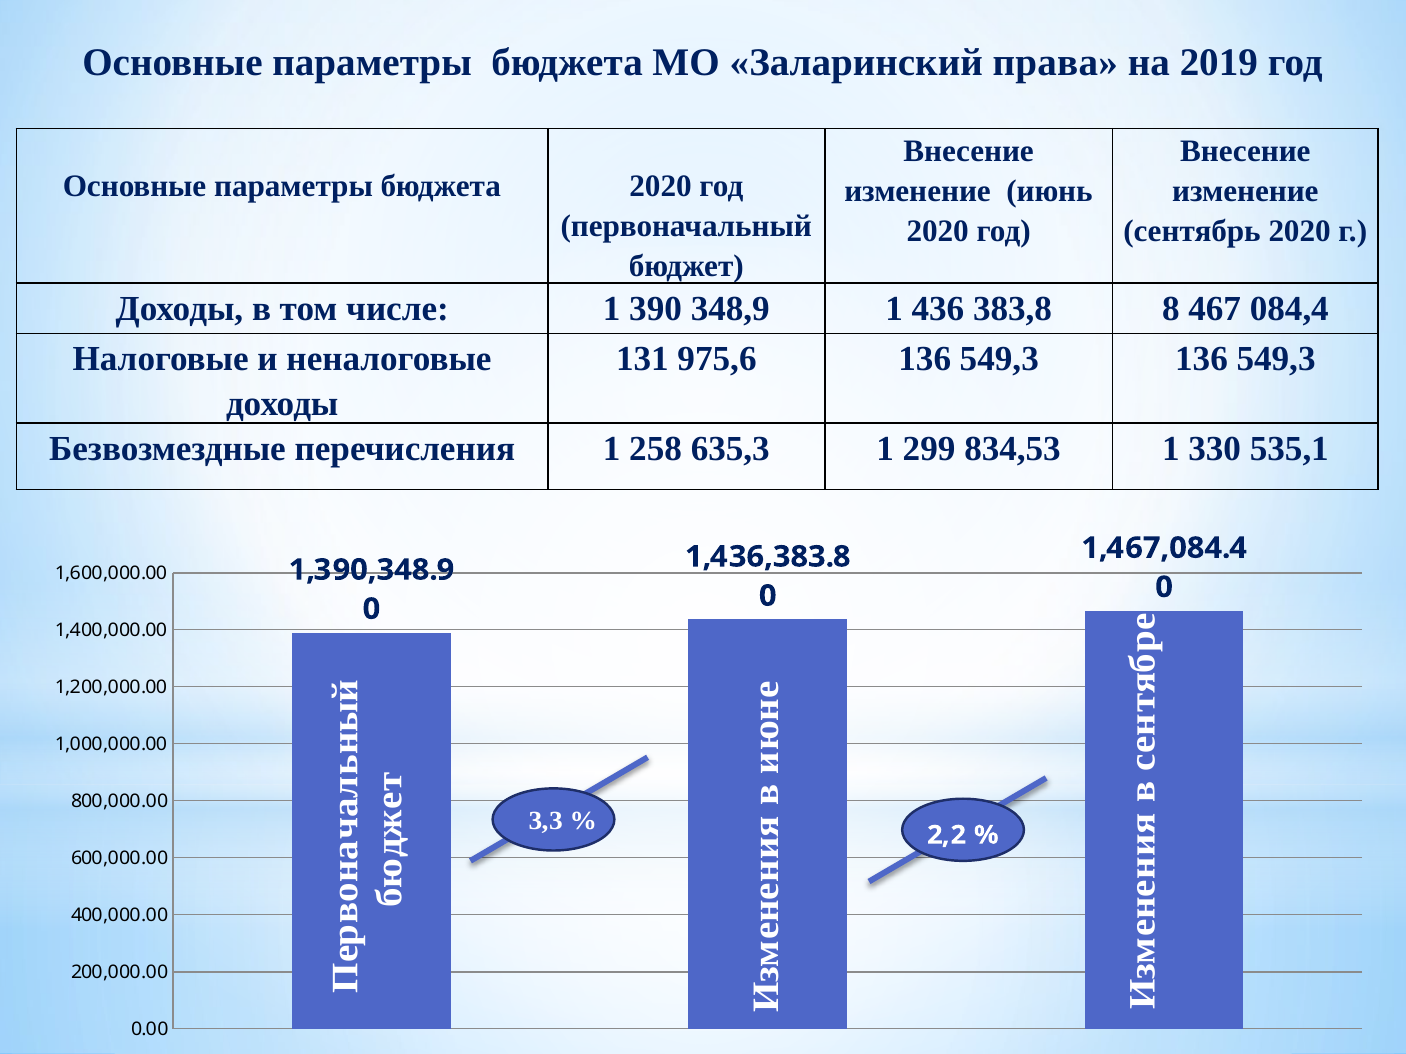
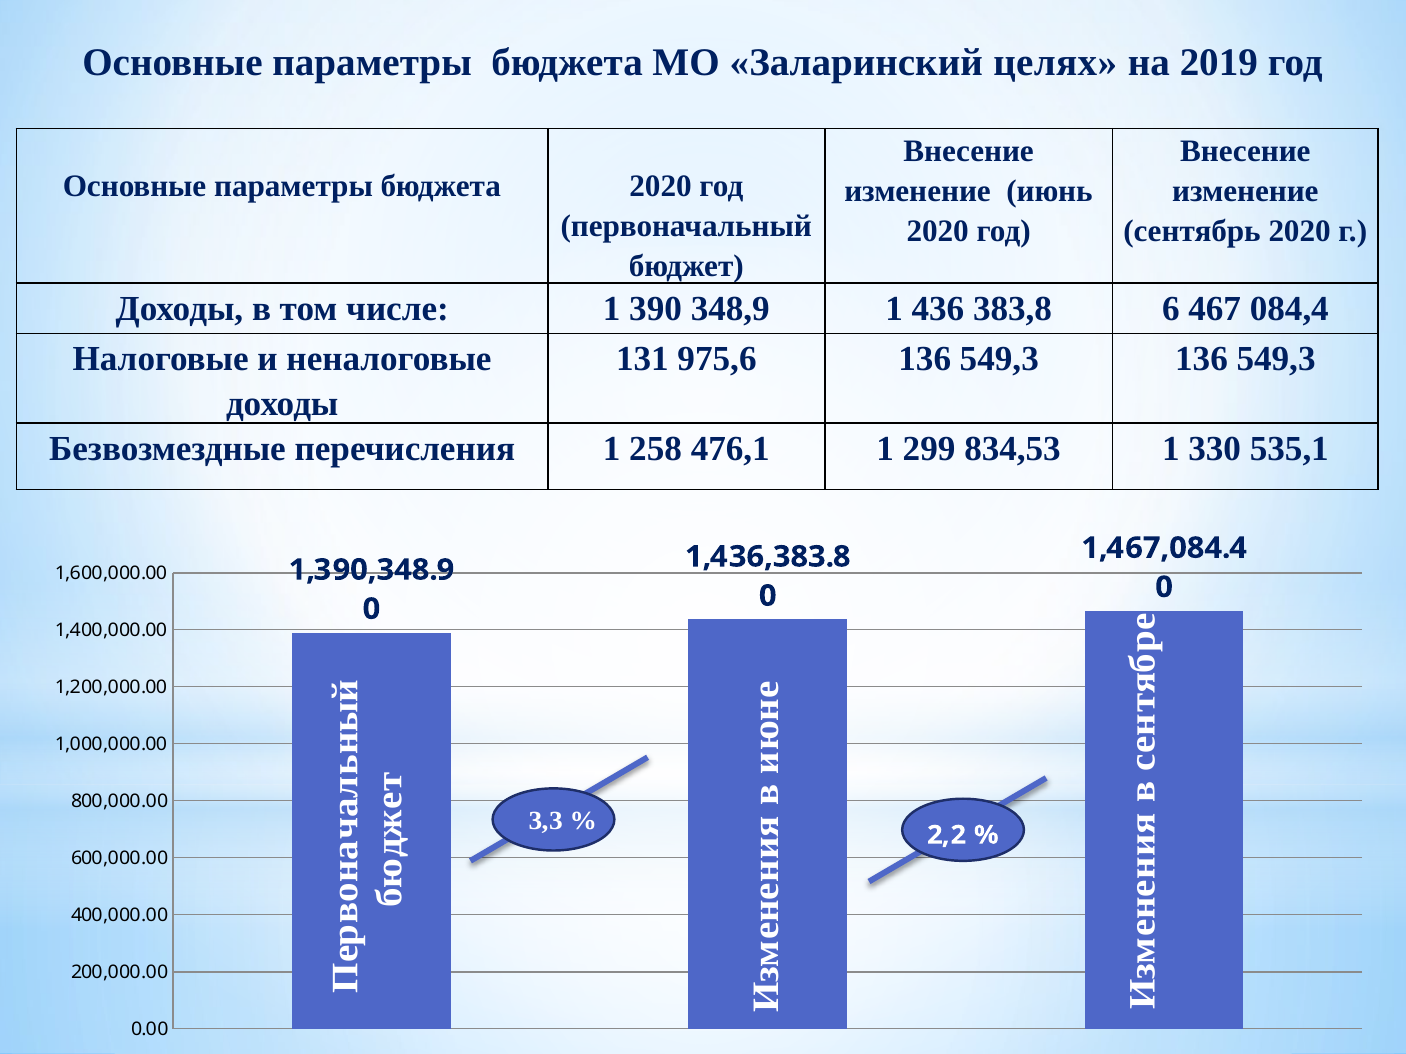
права: права -> целях (1055, 62)
8: 8 -> 6 (1171, 309)
635,3: 635,3 -> 476,1 (730, 449)
